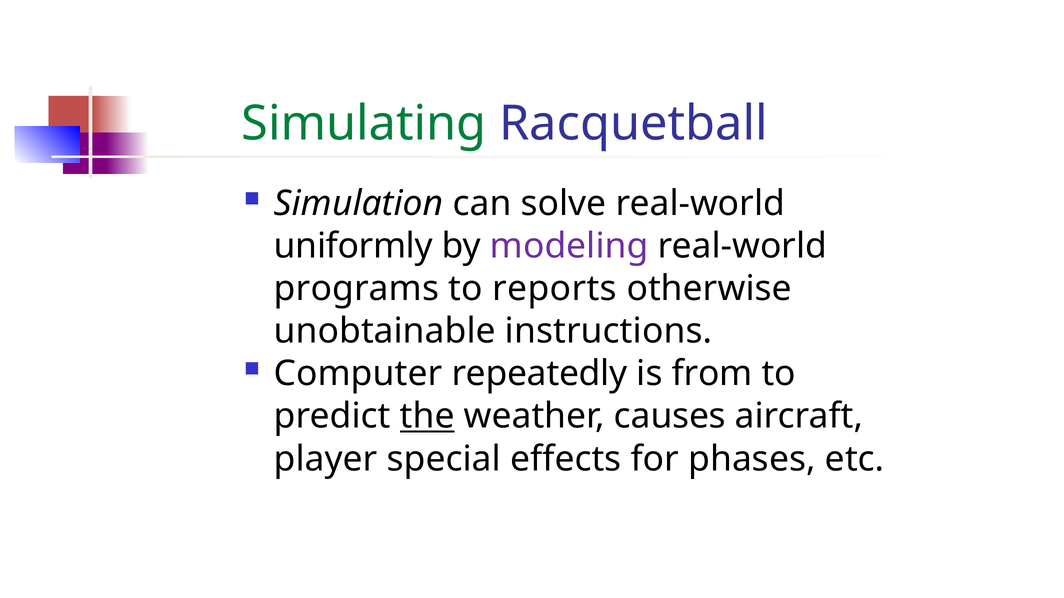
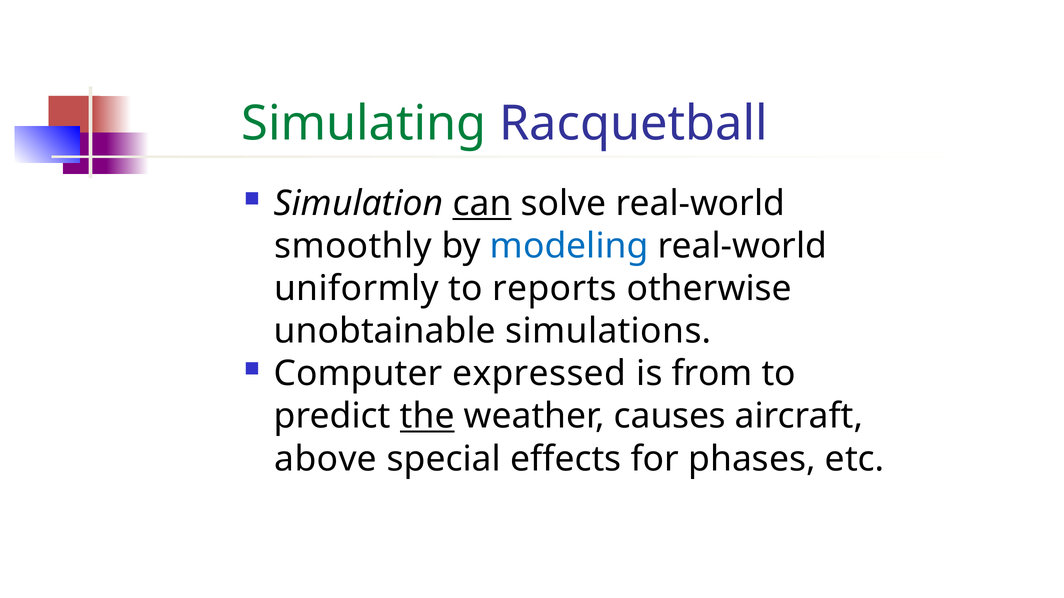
can underline: none -> present (482, 204)
uniformly: uniformly -> smoothly (353, 246)
modeling colour: purple -> blue (569, 246)
programs: programs -> uniformly (356, 289)
instructions: instructions -> simulations (608, 331)
repeatedly: repeatedly -> expressed (539, 374)
player: player -> above (326, 459)
